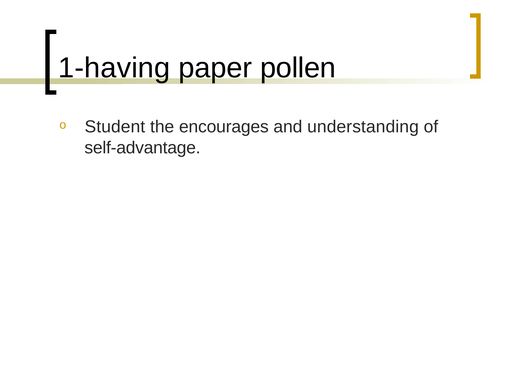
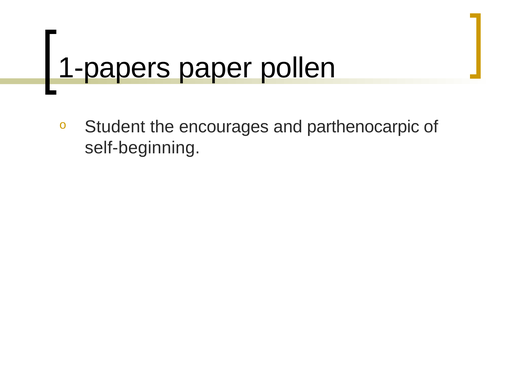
1-having: 1-having -> 1-papers (114, 68)
understanding: understanding -> parthenocarpic (363, 127)
self-advantage: self-advantage -> self-beginning (142, 148)
